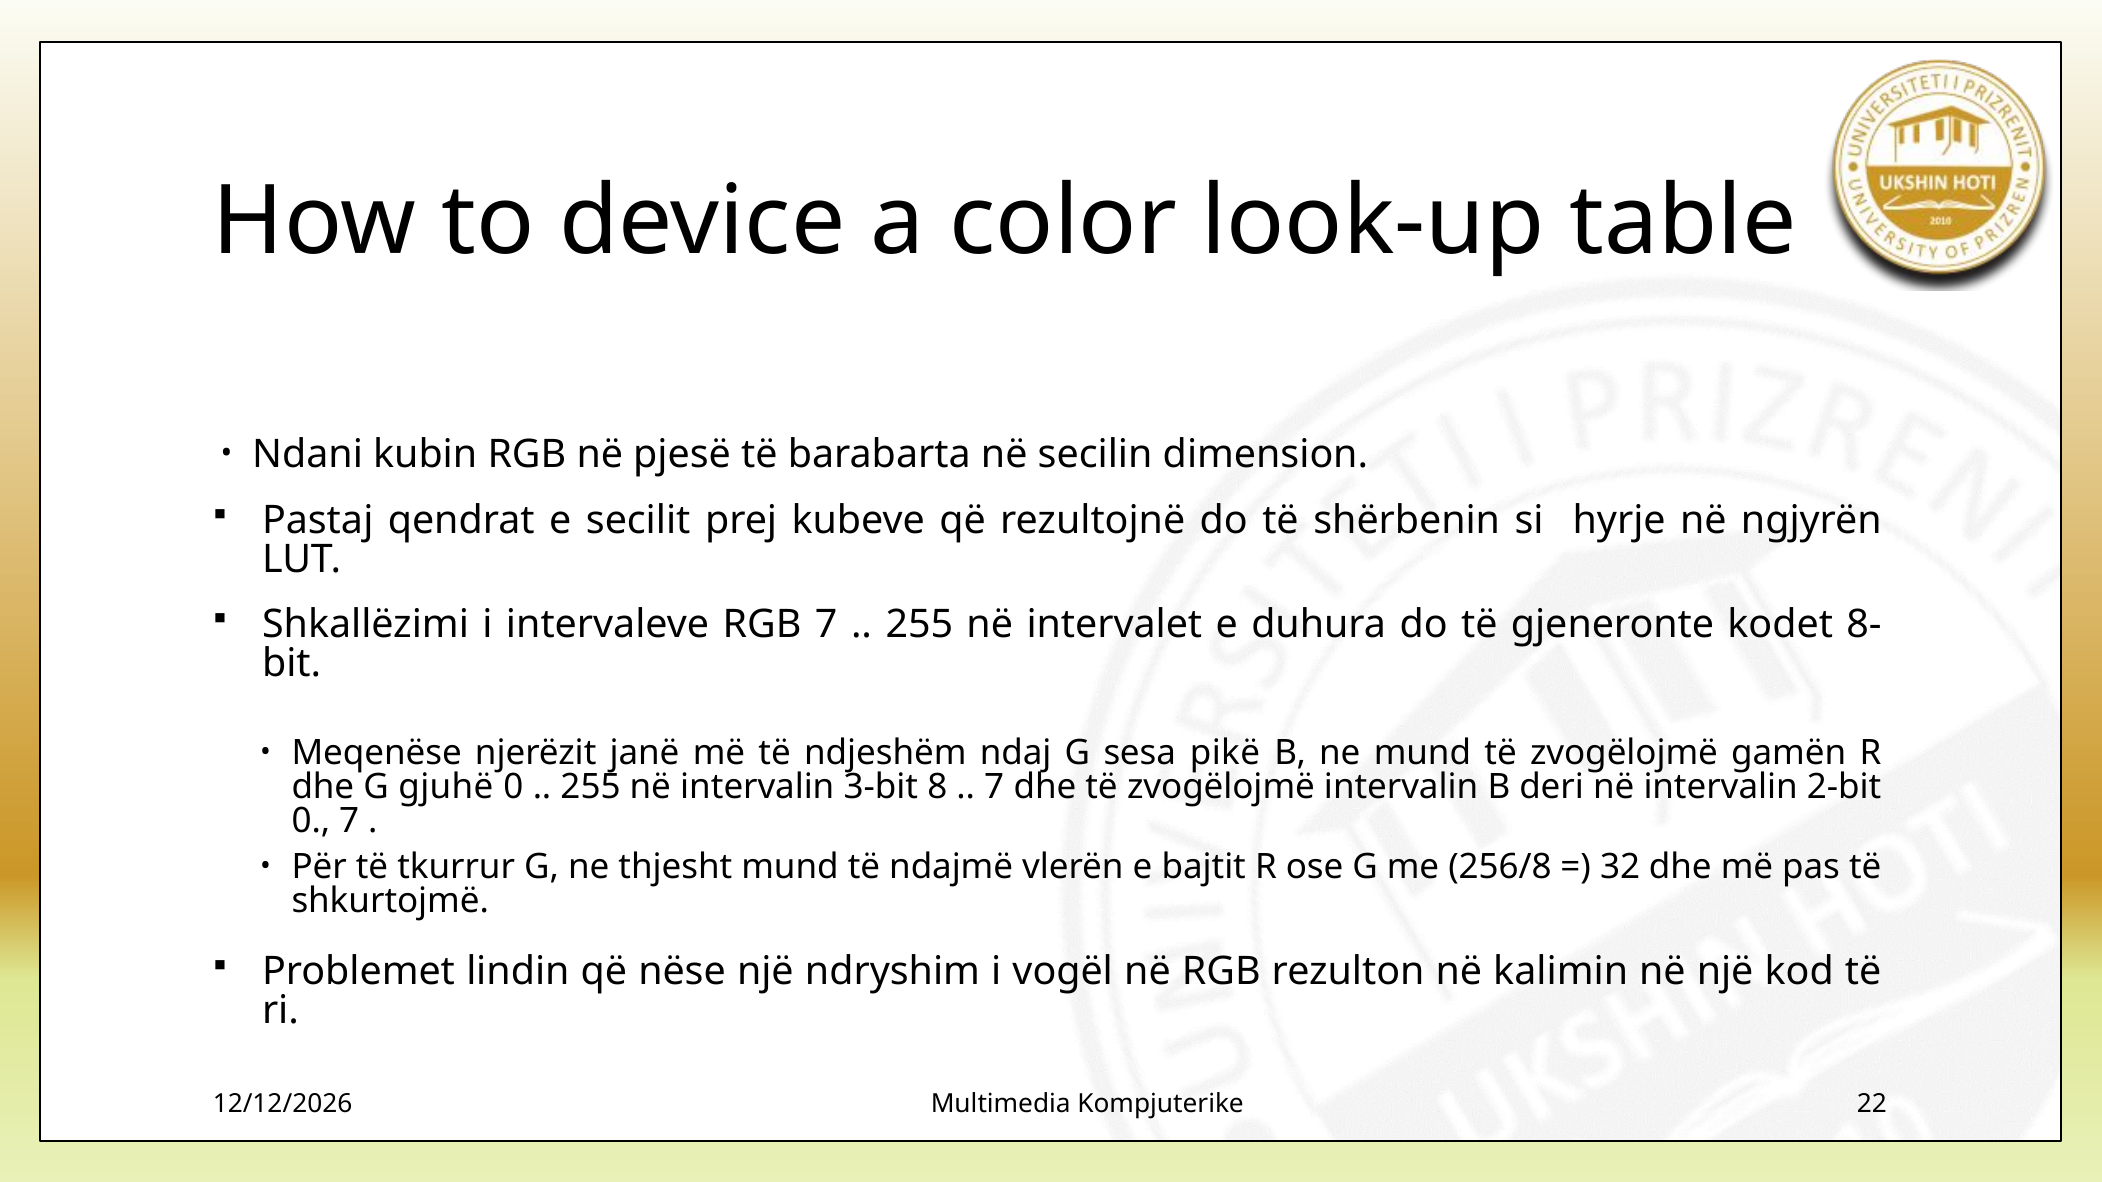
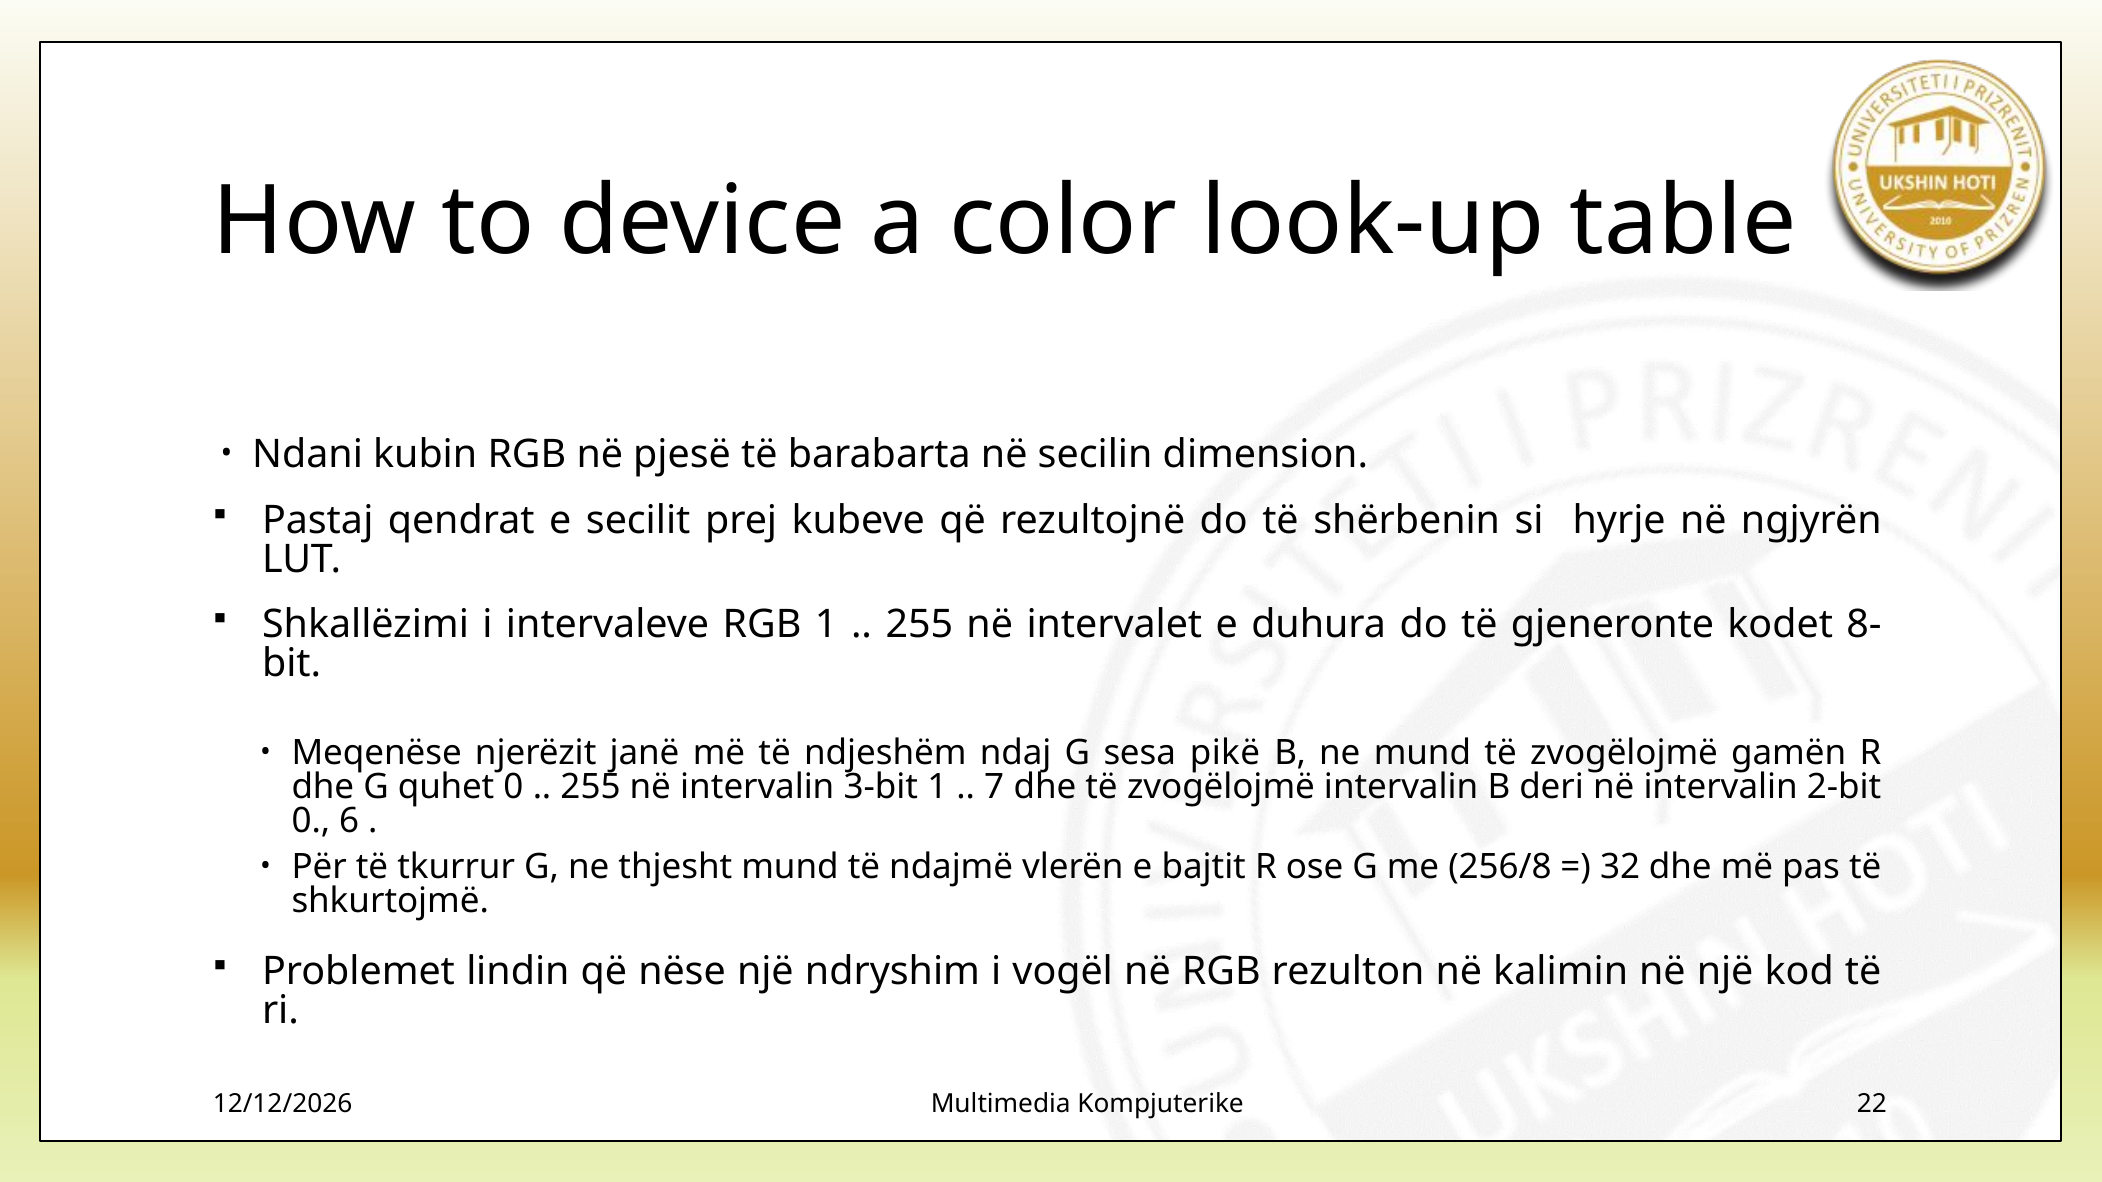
RGB 7: 7 -> 1 (826, 625)
gjuhë: gjuhë -> quhet (446, 787)
3-bit 8: 8 -> 1 (937, 787)
0 7: 7 -> 6 (349, 821)
